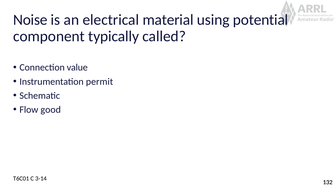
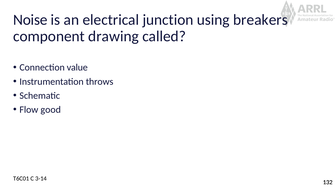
material: material -> junction (168, 20)
potential: potential -> breakers (260, 20)
typically: typically -> drawing (114, 36)
permit: permit -> throws (100, 82)
